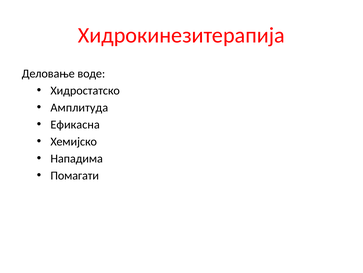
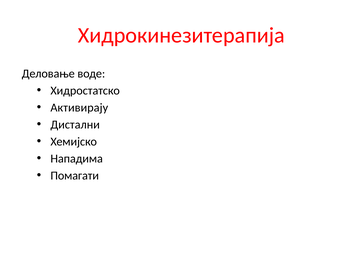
Амплитуда: Амплитуда -> Активирају (79, 107)
Ефикасна: Ефикасна -> Дистални (75, 124)
